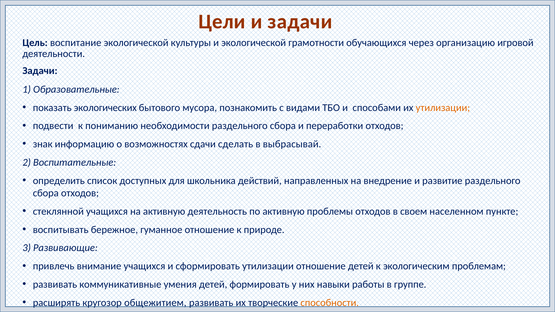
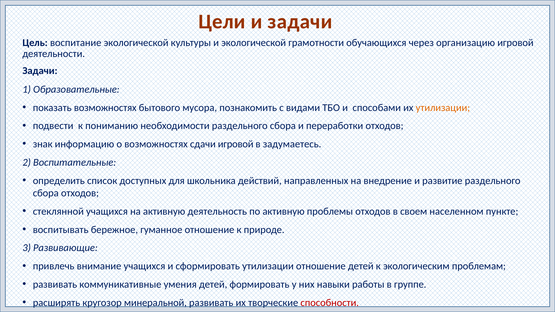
показать экологических: экологических -> возможностях (105, 108)
сдачи сделать: сделать -> игровой (236, 144)
выбрасывай: выбрасывай -> задумаетесь (292, 144)
общежитием: общежитием -> минеральной (155, 303)
способности colour: orange -> red (330, 303)
